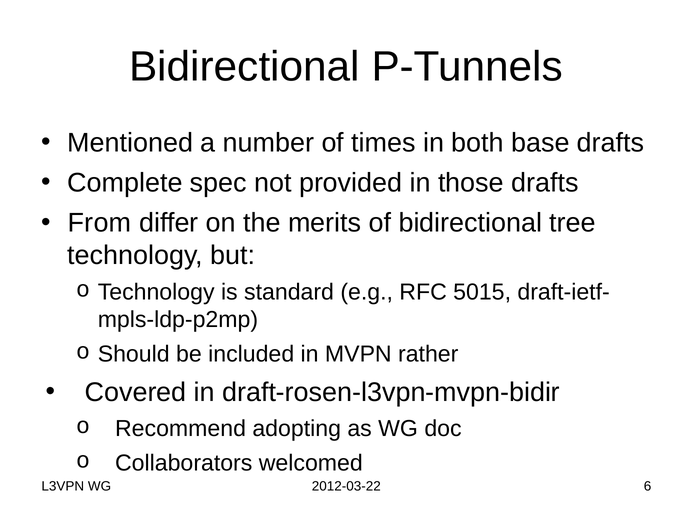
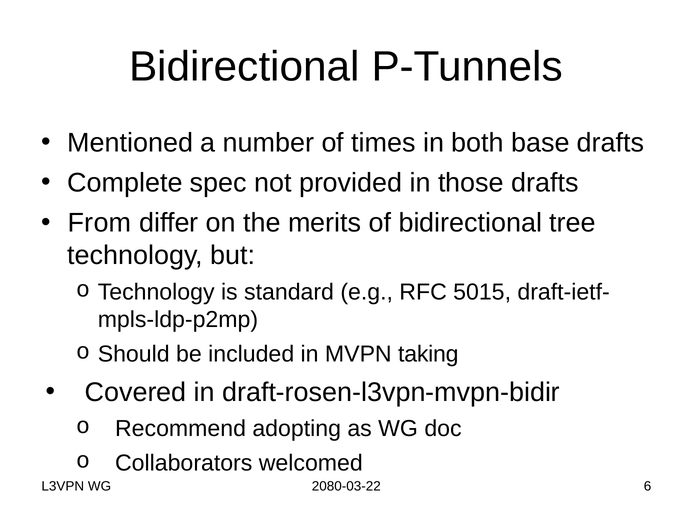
rather: rather -> taking (428, 354)
2012-03-22: 2012-03-22 -> 2080-03-22 (346, 486)
